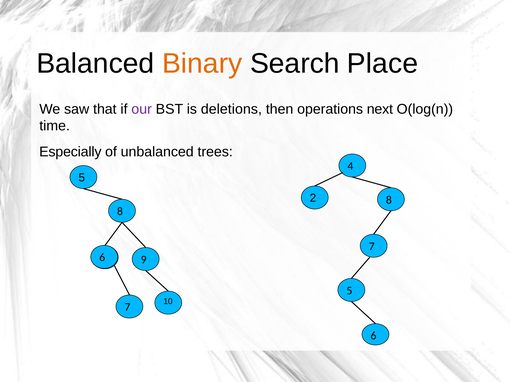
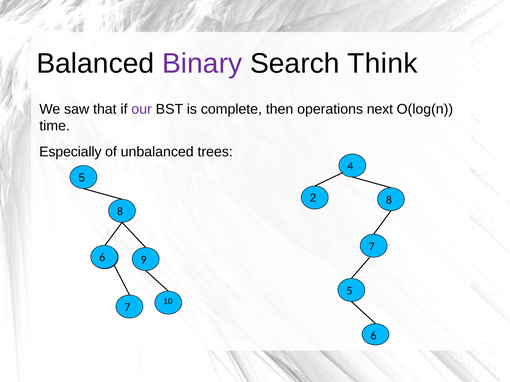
Binary colour: orange -> purple (202, 63)
Place: Place -> Think (382, 63)
deletions: deletions -> complete (231, 109)
